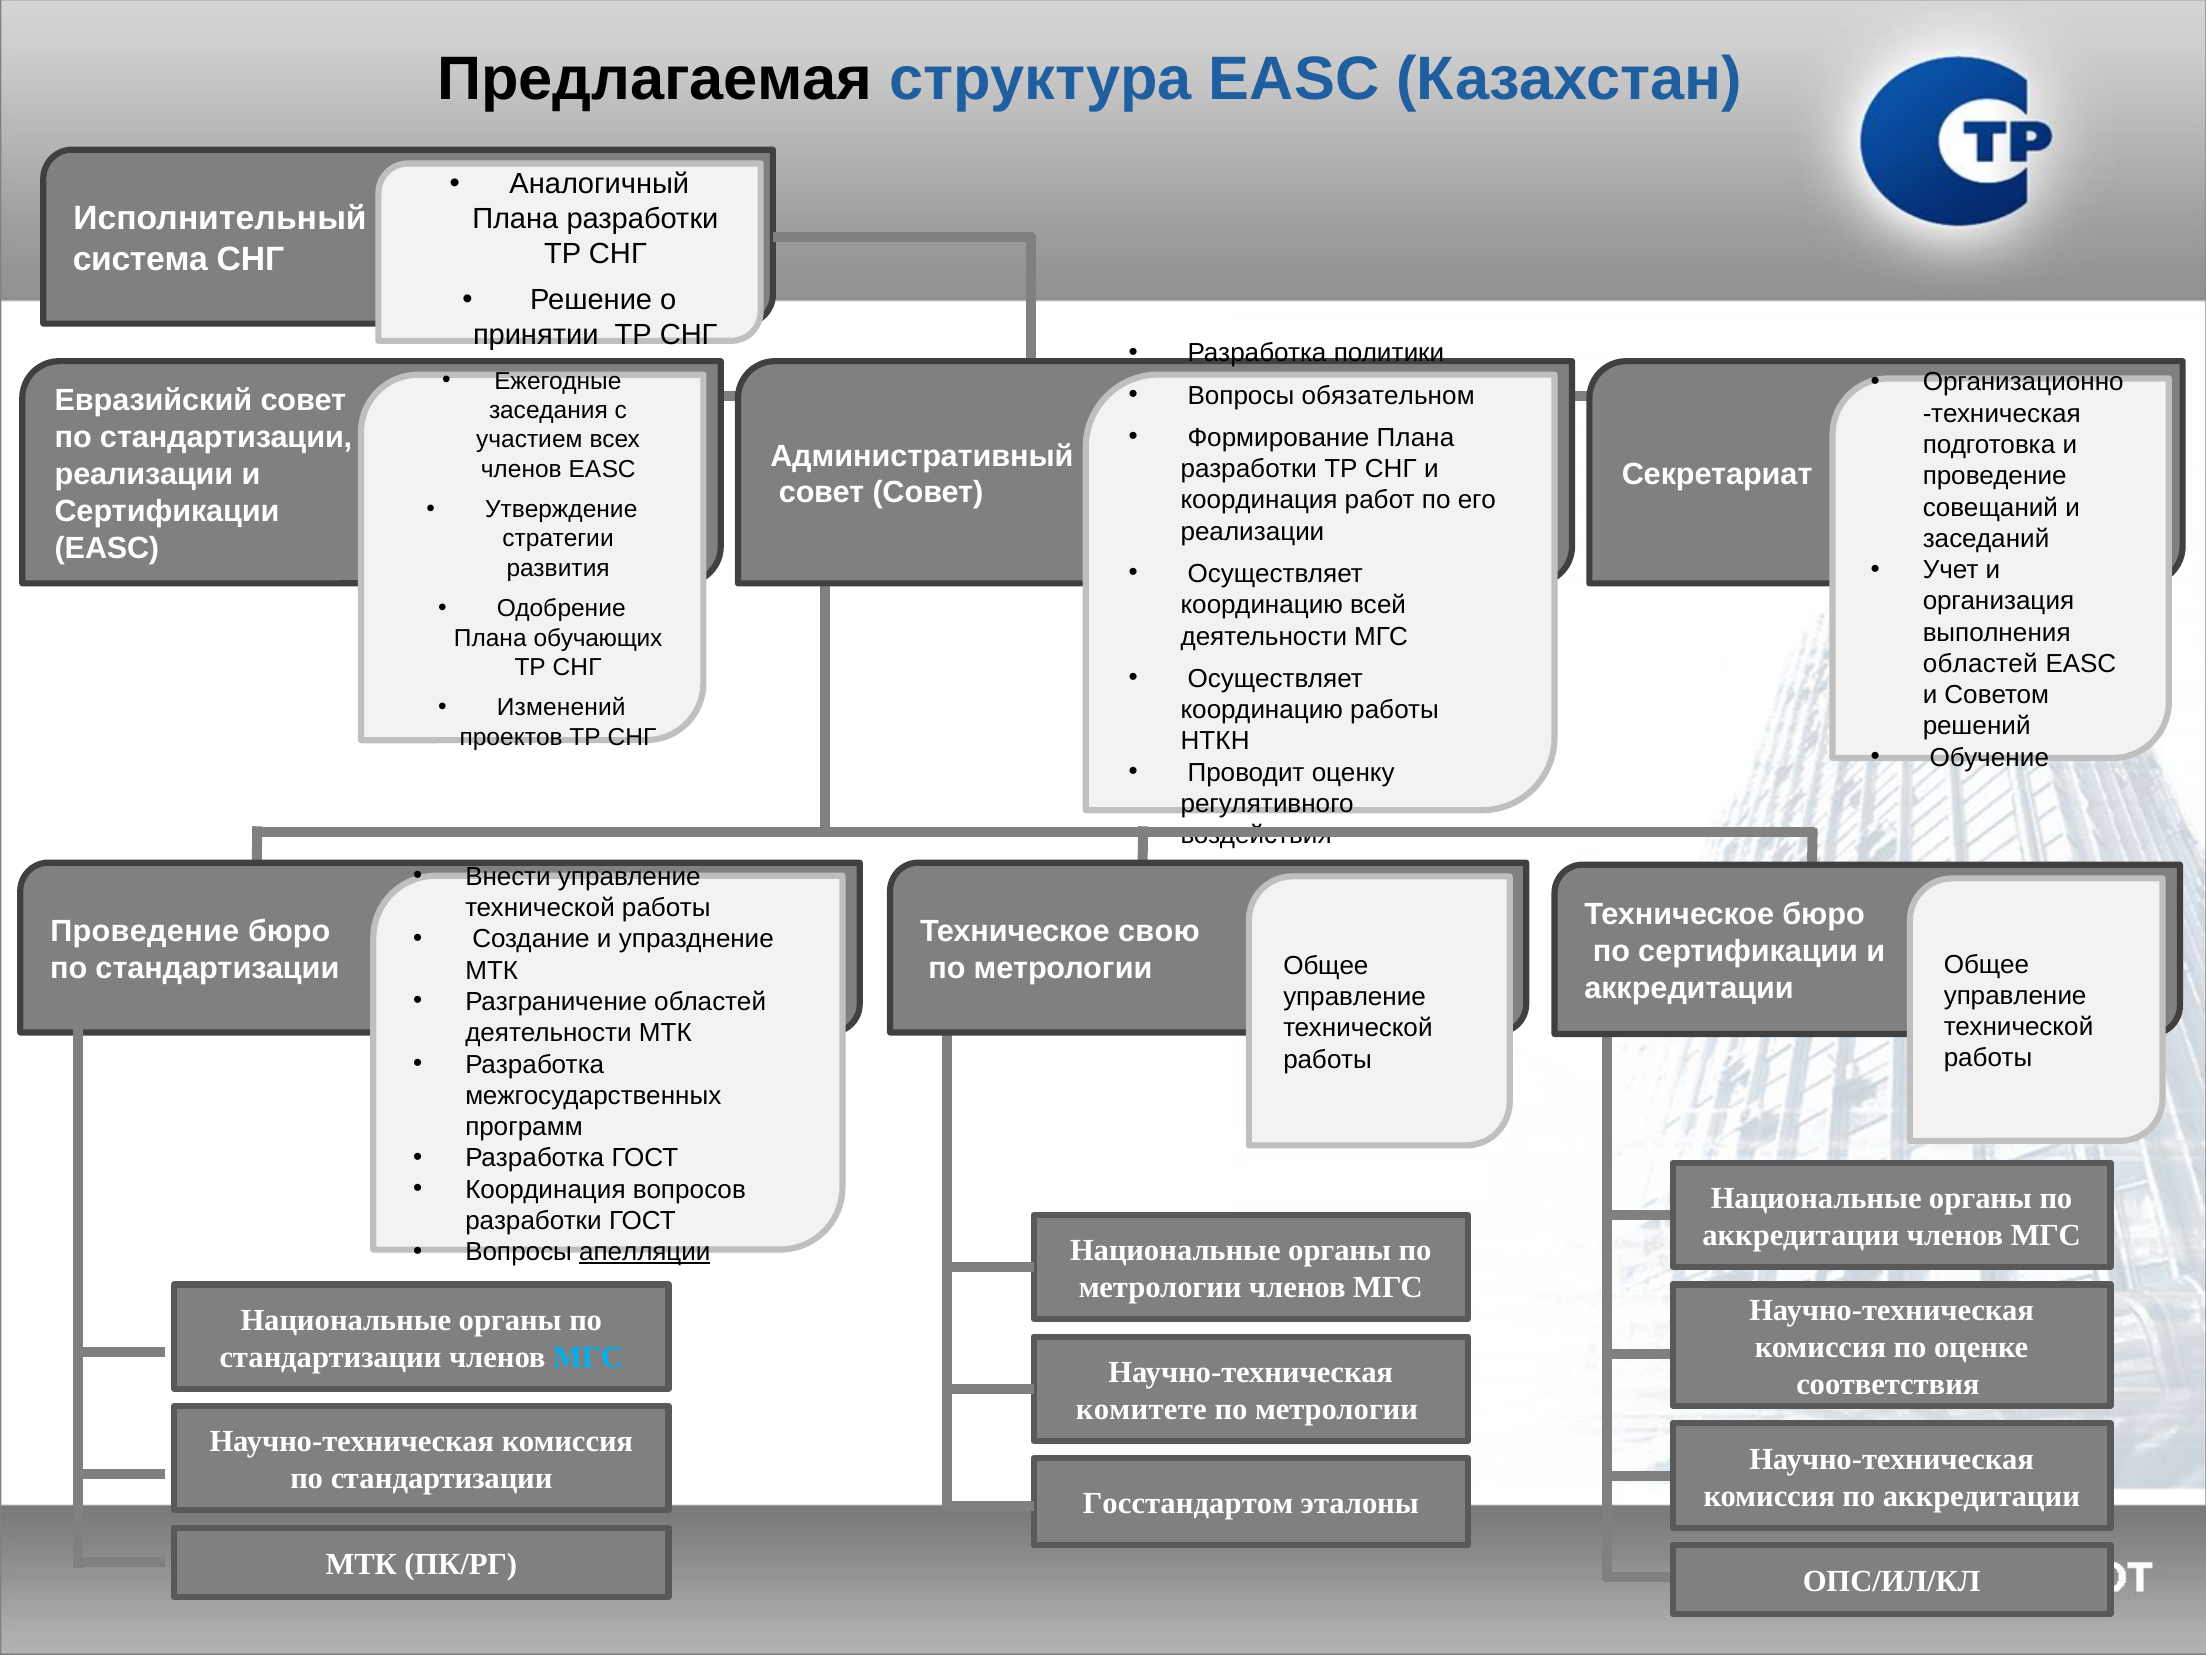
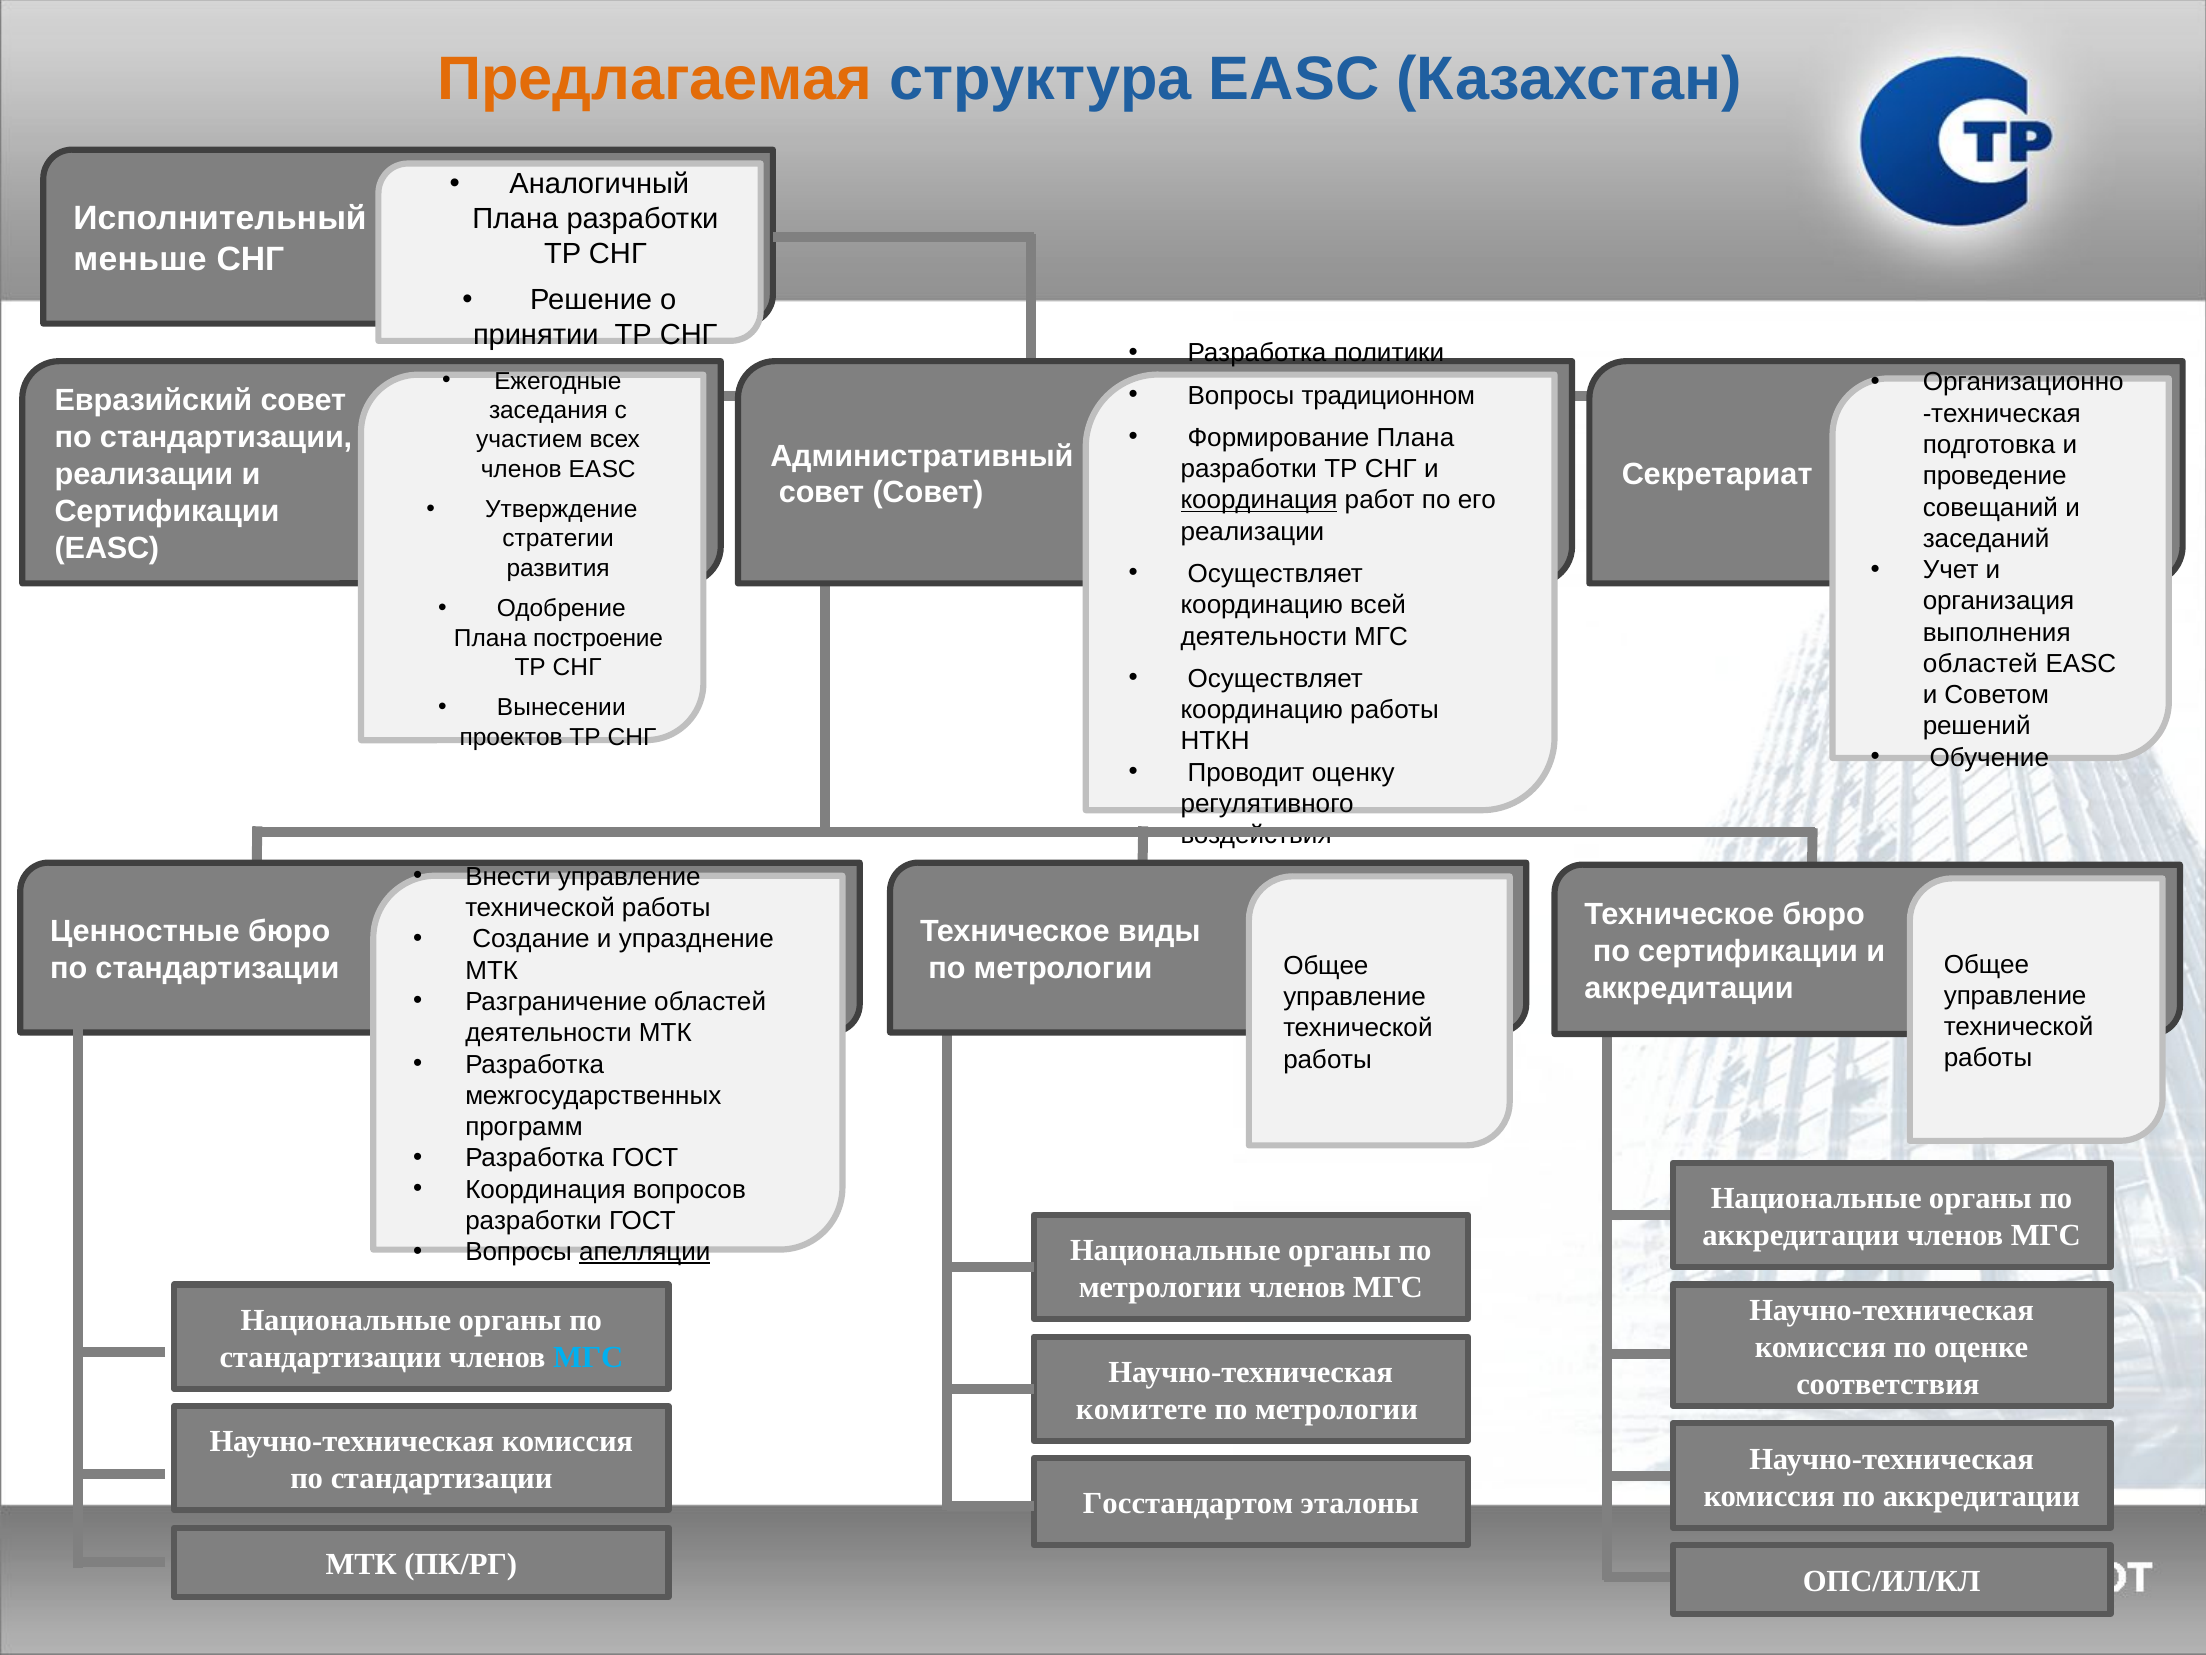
Предлагаемая colour: black -> orange (655, 79)
система: система -> меньше (140, 259)
обязательном: обязательном -> традиционном (1388, 395)
координация underline: none -> present (1259, 500)
обучающих: обучающих -> построение (598, 638)
Изменений: Изменений -> Вынесении (561, 708)
Проведение: Проведение -> Ценностные (145, 931)
свою: свою -> виды (1159, 931)
